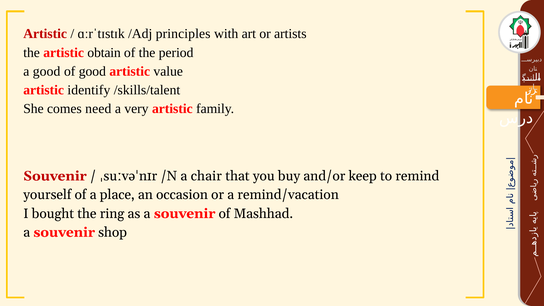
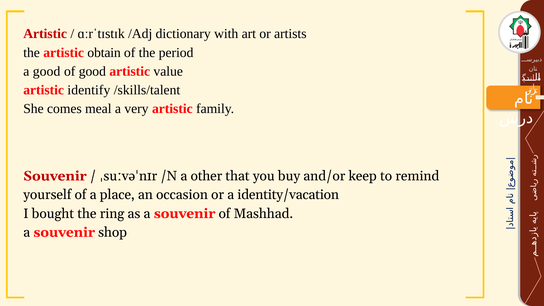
principles: principles -> dictionary (183, 34)
need: need -> meal (98, 109)
chair: chair -> other (206, 176)
remind/vacation: remind/vacation -> identity/vacation (288, 195)
